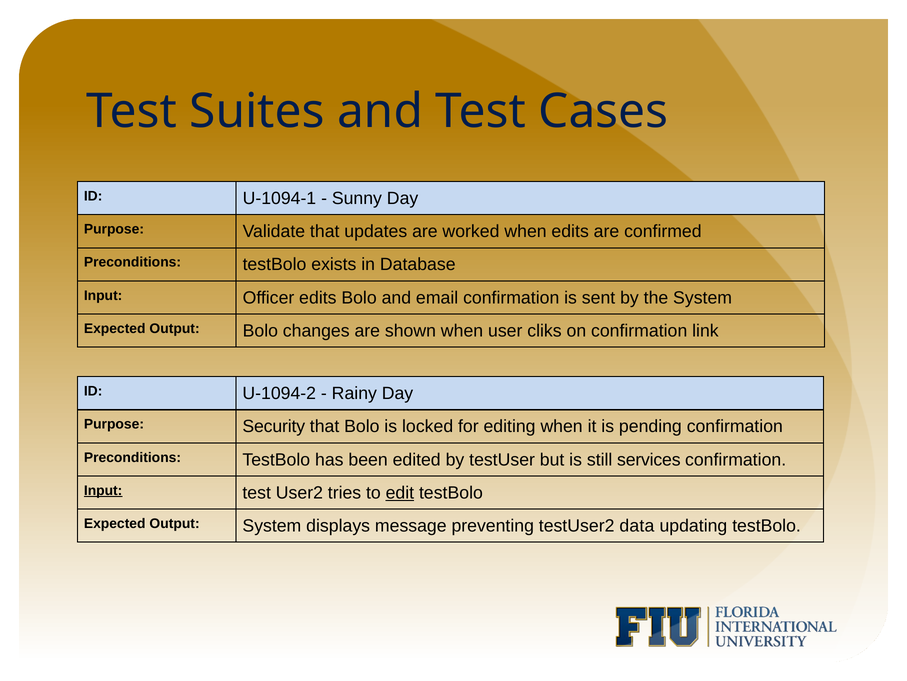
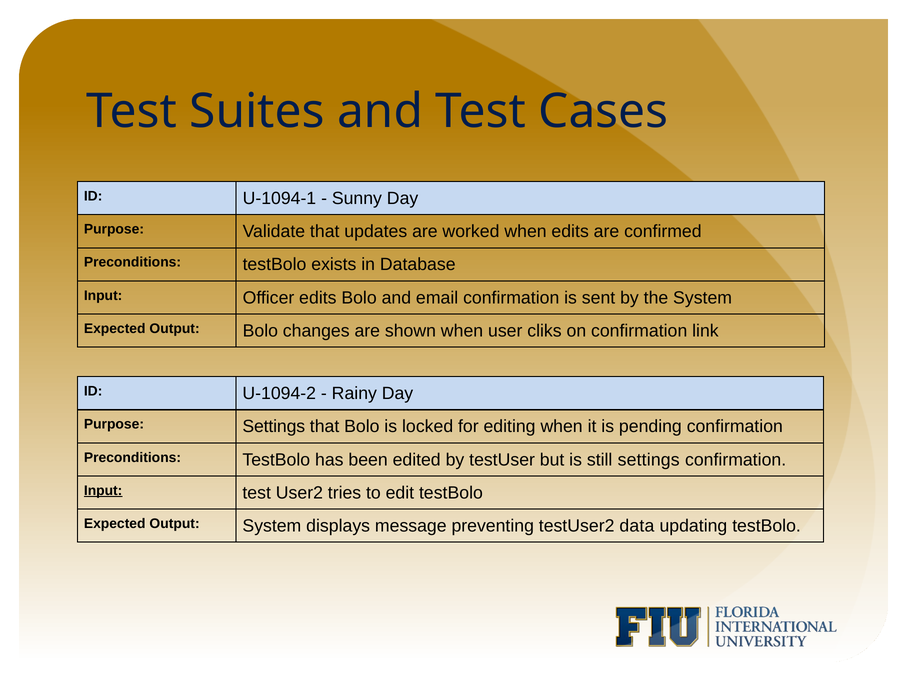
Purpose Security: Security -> Settings (274, 426)
still services: services -> settings (649, 459)
edit underline: present -> none (400, 492)
